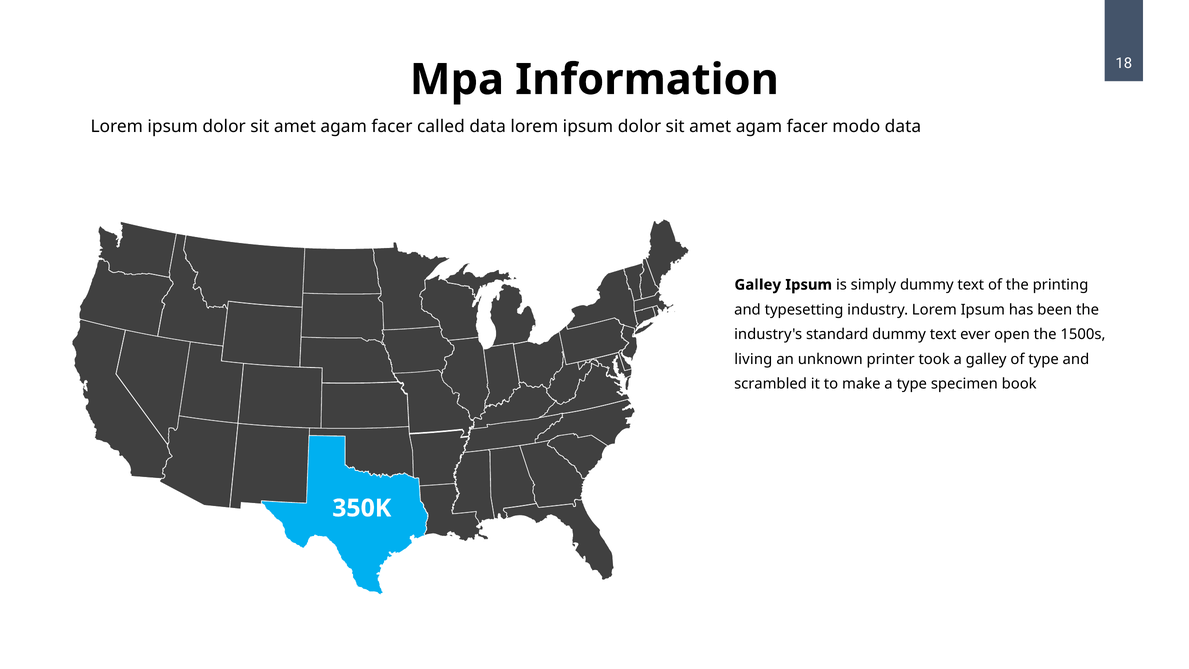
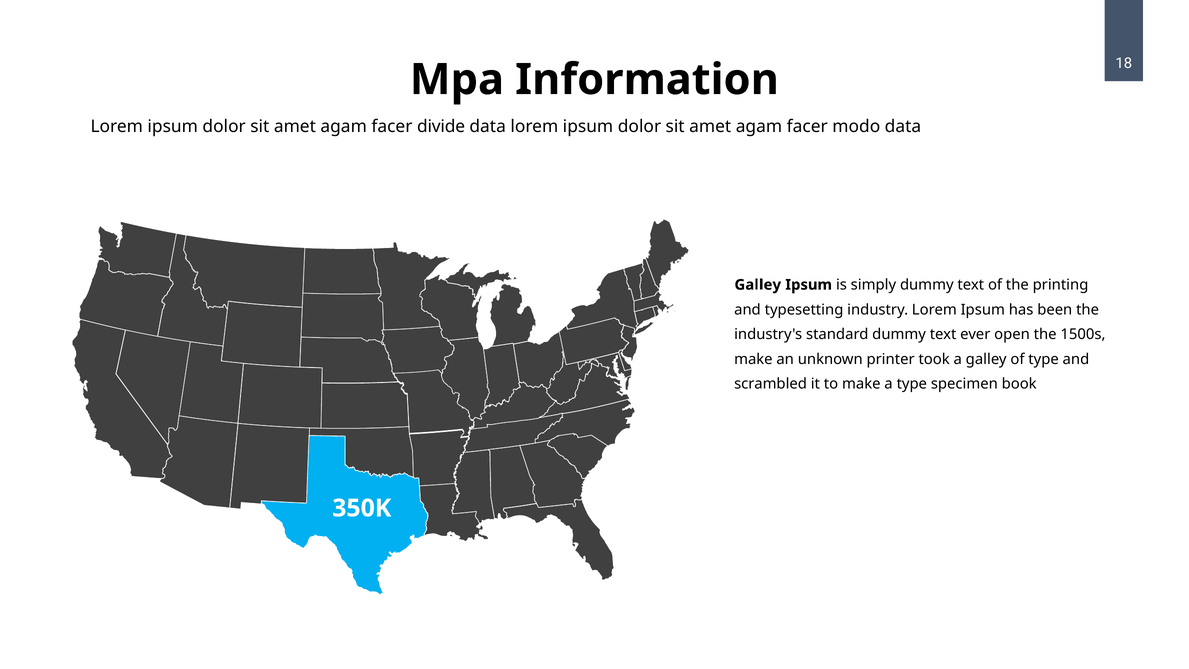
called: called -> divide (441, 127)
living: living -> make (753, 359)
